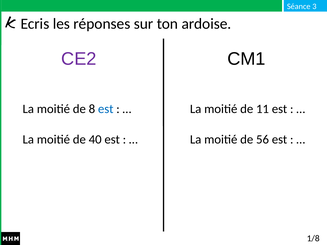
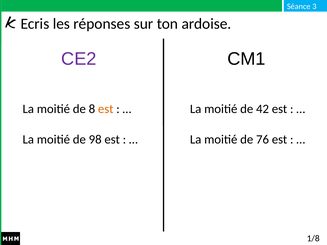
est colour: blue -> orange (106, 109)
11: 11 -> 42 (263, 109)
40: 40 -> 98 (95, 140)
56: 56 -> 76 (263, 140)
